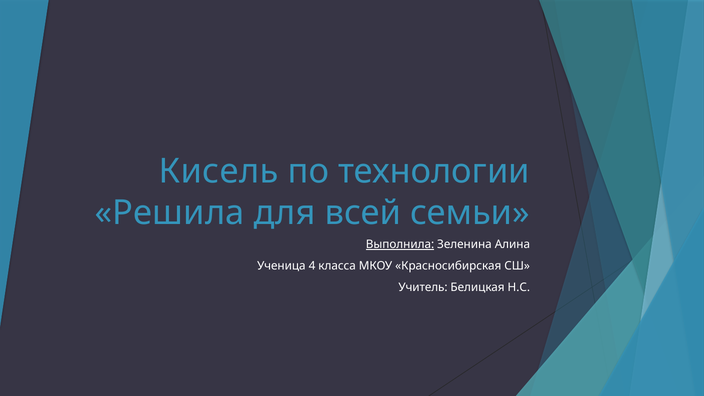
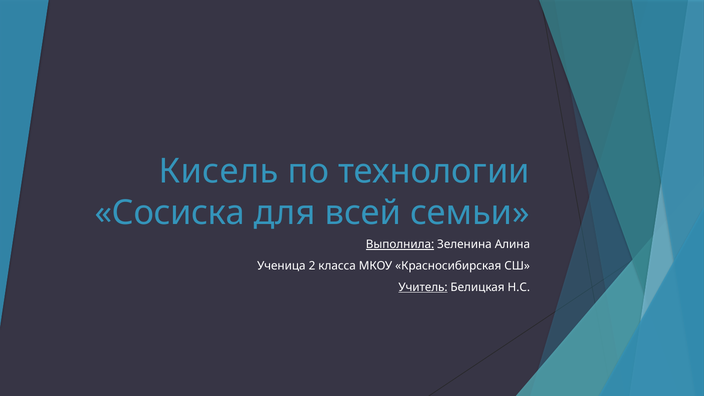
Решила: Решила -> Сосиска (170, 213)
4: 4 -> 2 (312, 266)
Учитель underline: none -> present (423, 287)
